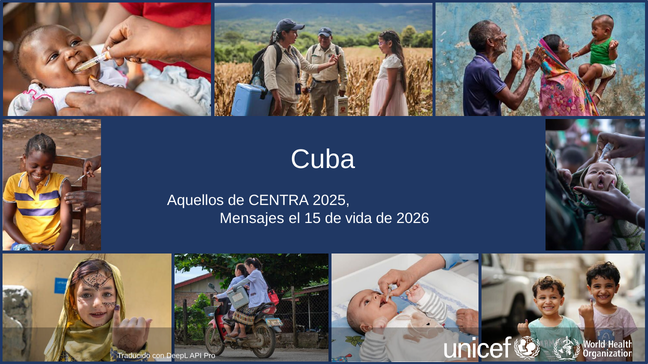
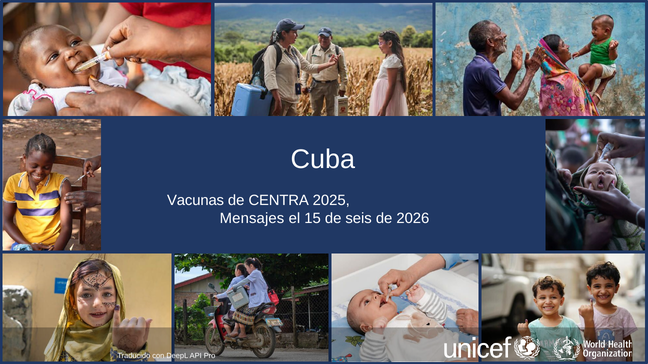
Aquellos: Aquellos -> Vacunas (196, 201)
vida: vida -> seis (359, 219)
